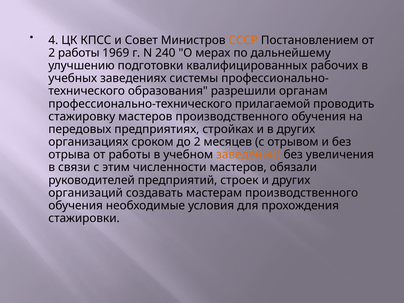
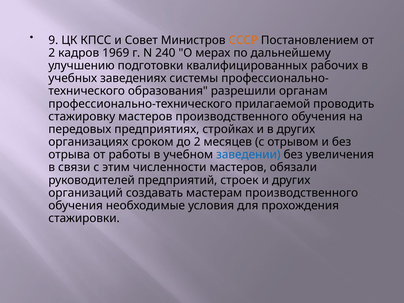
4: 4 -> 9 (53, 40)
2 работы: работы -> кадров (79, 53)
заведении colour: orange -> blue (248, 155)
